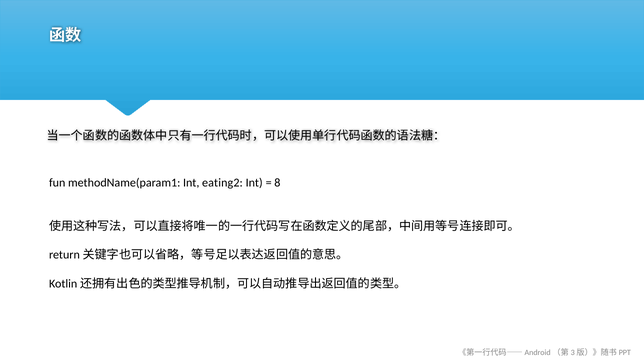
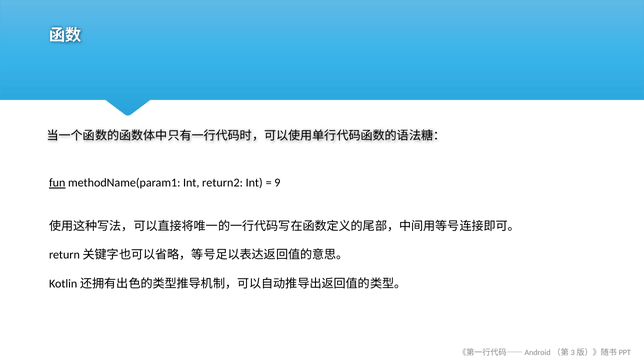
fun underline: none -> present (57, 183)
eating2: eating2 -> return2 (222, 183)
8: 8 -> 9 (277, 183)
